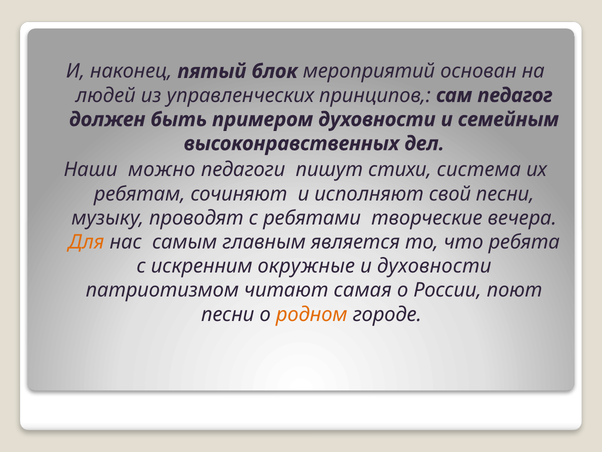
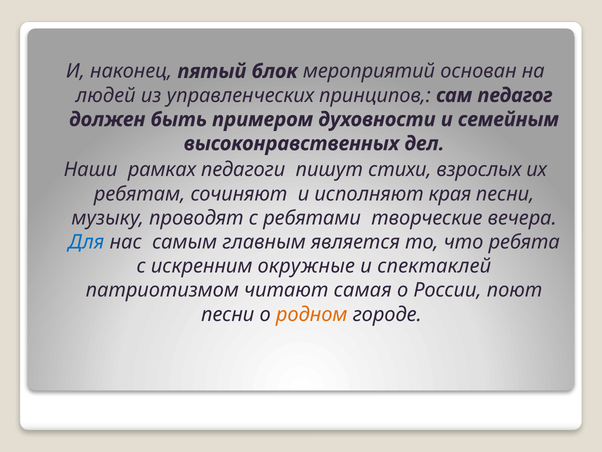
можно: можно -> рамках (162, 170)
система: система -> взрослых (479, 170)
свой: свой -> края (450, 194)
Для colour: orange -> blue (86, 242)
и духовности: духовности -> спектаклей (434, 266)
